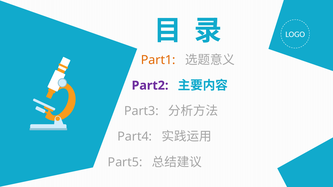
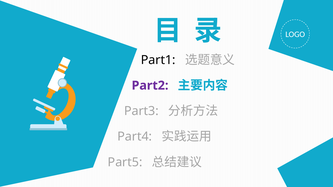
Part1 colour: orange -> black (158, 60)
